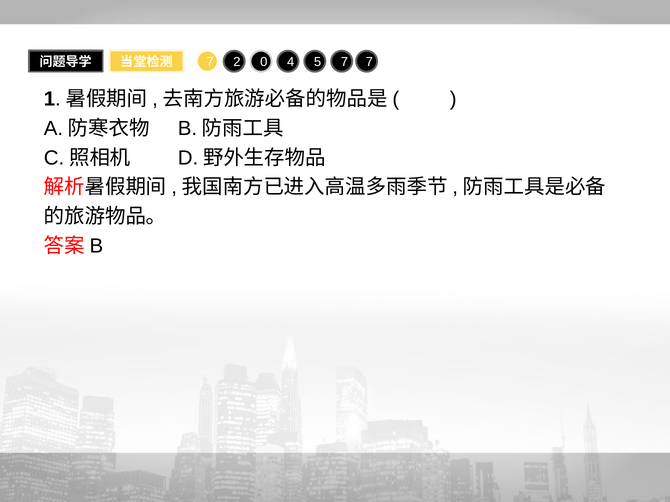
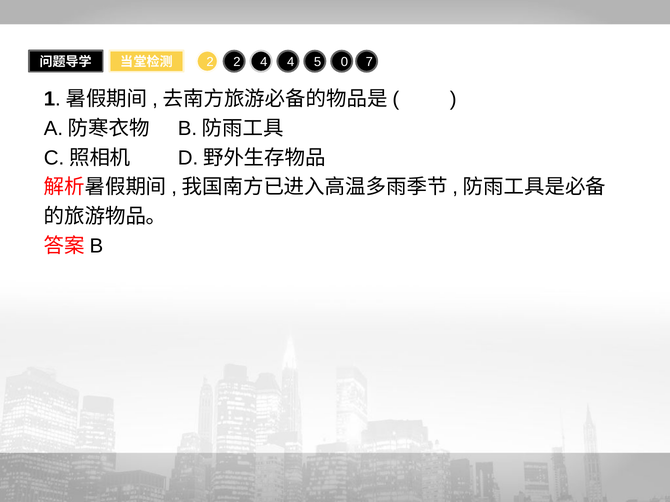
7: 7 -> 2 (210, 62)
2 0: 0 -> 4 (264, 62)
5 7: 7 -> 0 (344, 62)
